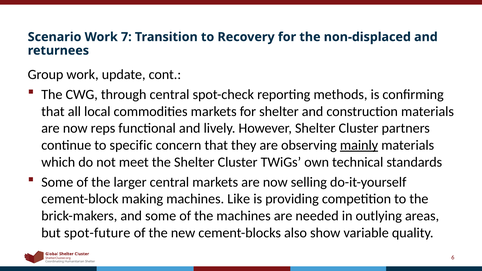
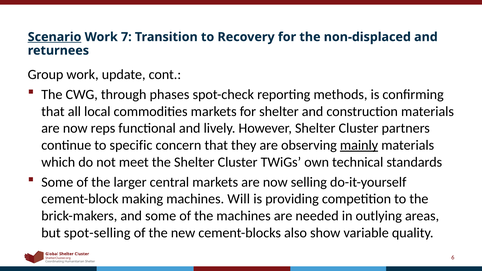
Scenario underline: none -> present (55, 37)
through central: central -> phases (170, 95)
Like: Like -> Will (239, 199)
spot-future: spot-future -> spot-selling (97, 233)
